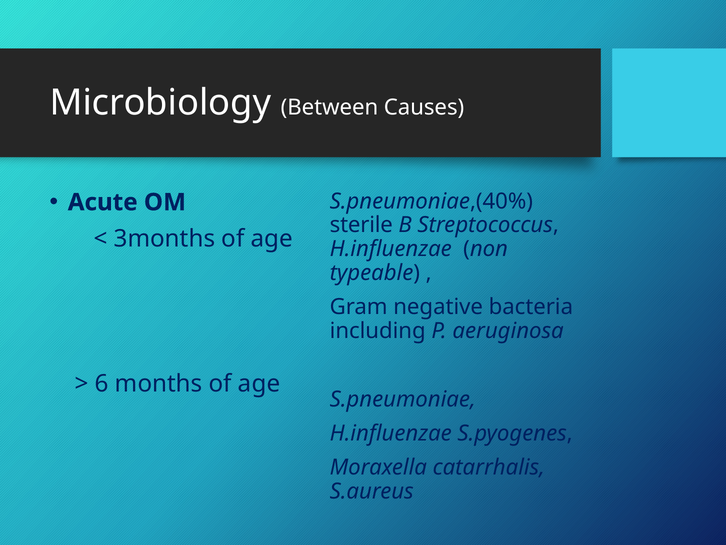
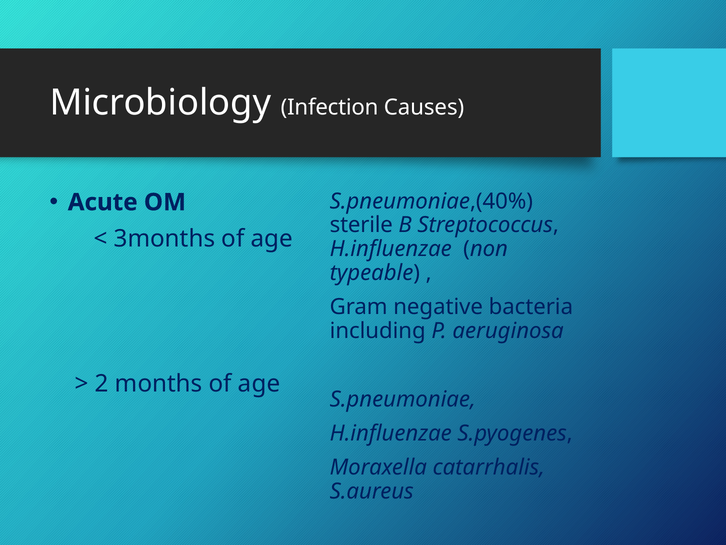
Between: Between -> Infection (330, 107)
6: 6 -> 2 (102, 383)
